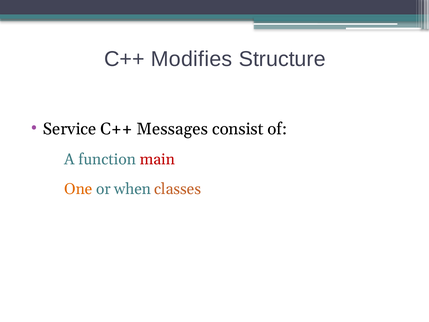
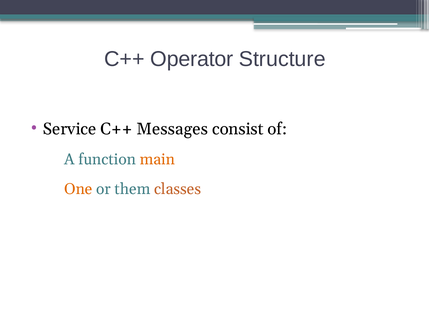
Modifies: Modifies -> Operator (192, 59)
main colour: red -> orange (157, 159)
when: when -> them (132, 189)
